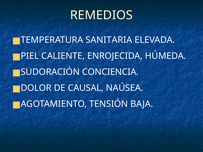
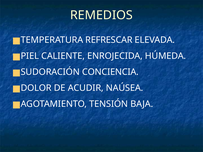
SANITARIA: SANITARIA -> REFRESCAR (109, 40)
CAUSAL: CAUSAL -> ACUDIR (86, 88)
